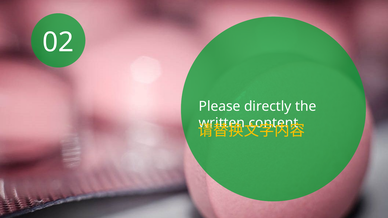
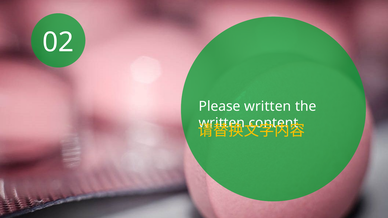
Please directly: directly -> written (268, 106)
